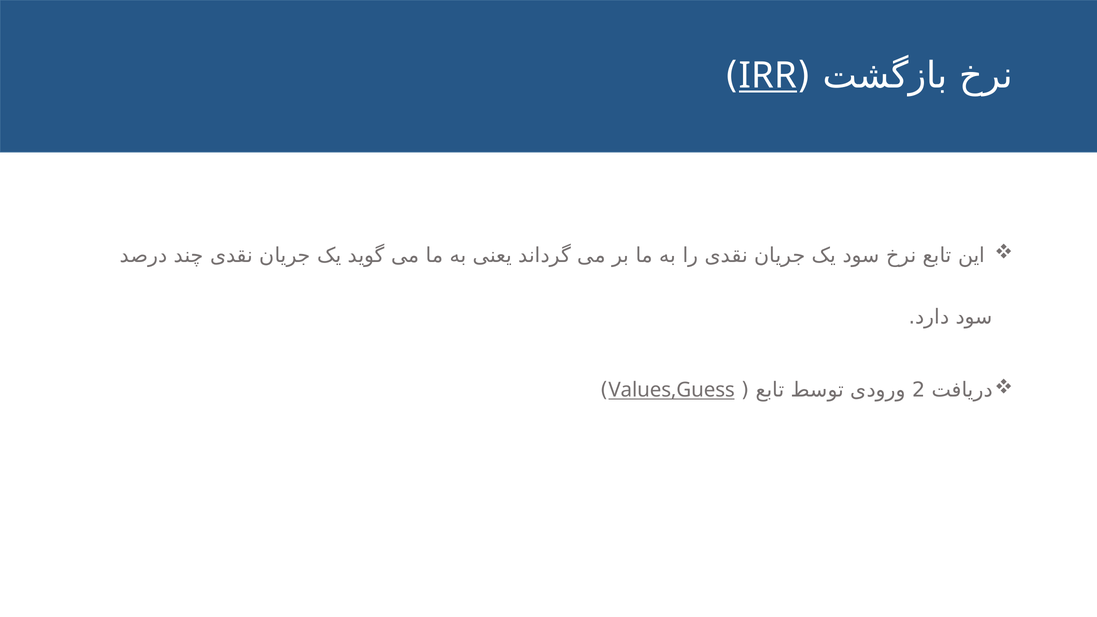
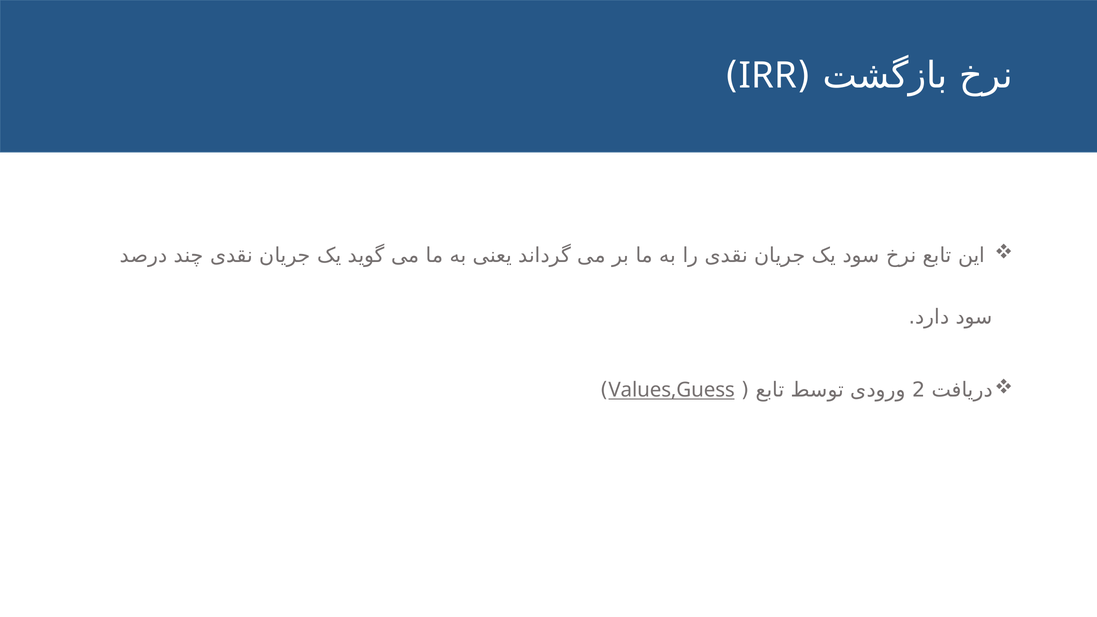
IRR underline: present -> none (768, 76)
